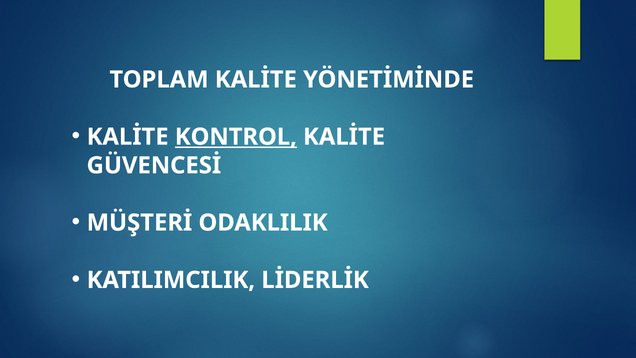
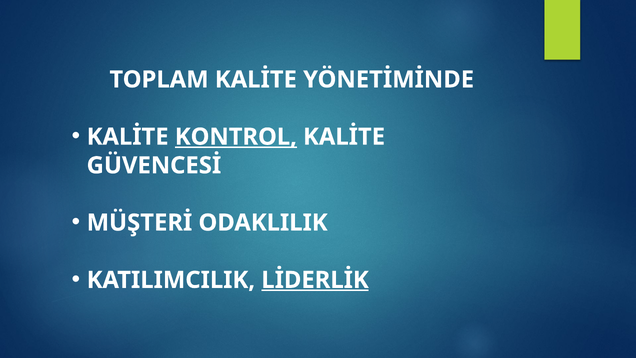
LİDERLİK underline: none -> present (315, 280)
